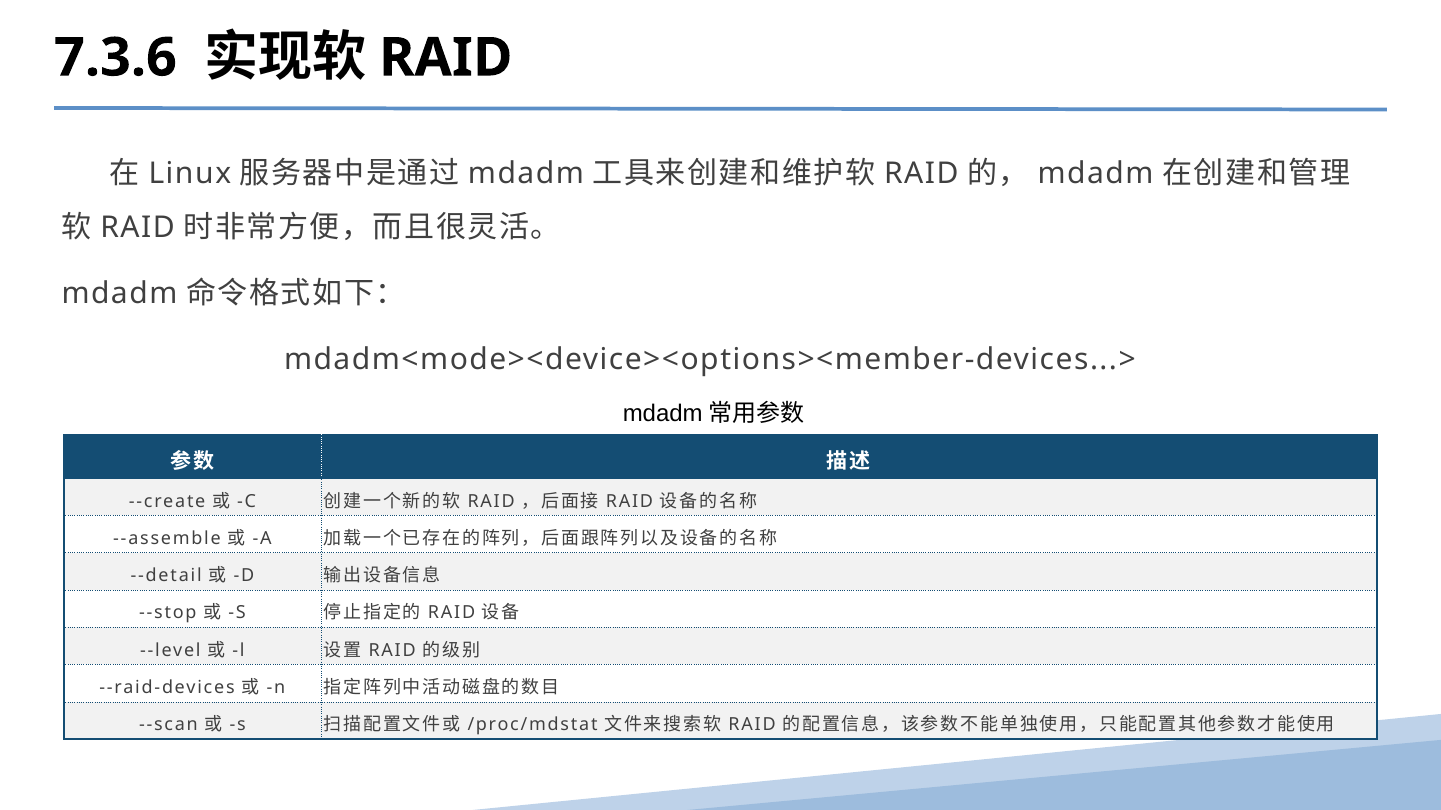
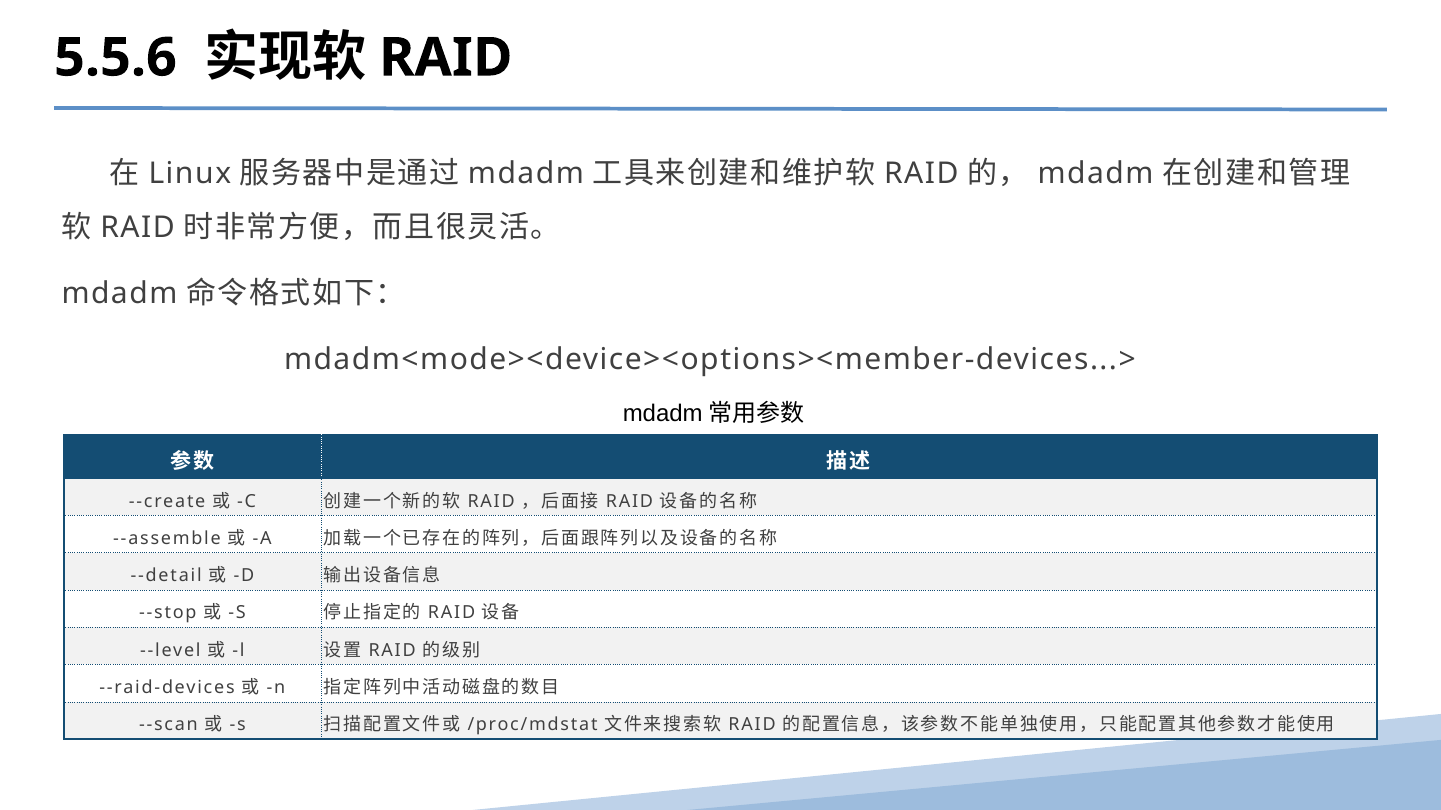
7.3.6: 7.3.6 -> 5.5.6 (115, 58)
